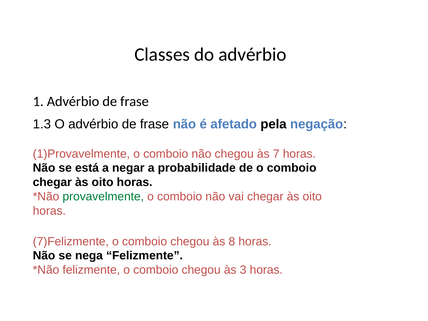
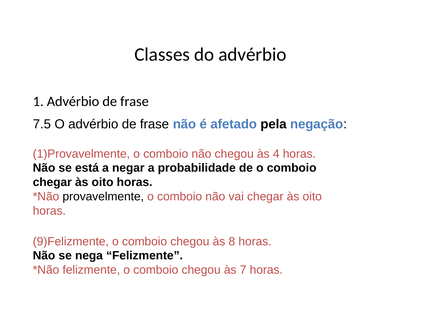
1.3: 1.3 -> 7.5 (42, 124)
7: 7 -> 4 (276, 154)
provavelmente colour: green -> black (103, 197)
7)Felizmente: 7)Felizmente -> 9)Felizmente (71, 241)
3: 3 -> 7 (243, 270)
